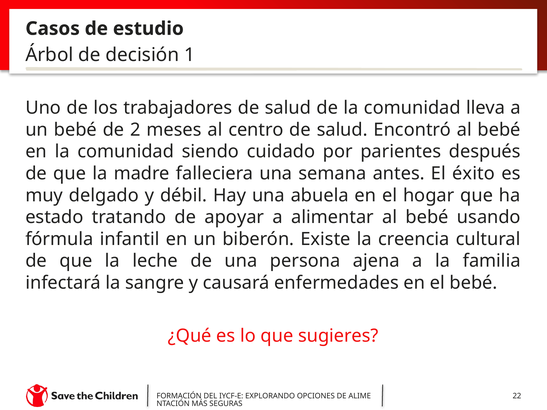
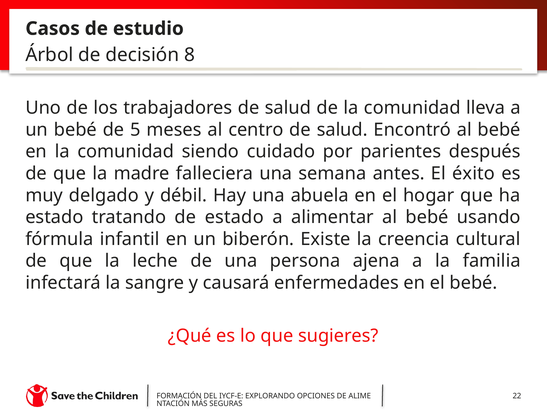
1: 1 -> 8 (189, 55)
2: 2 -> 5 (135, 130)
de apoyar: apoyar -> estado (234, 217)
